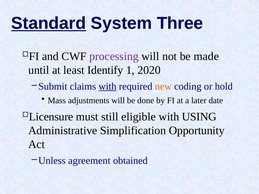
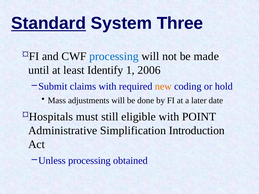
processing colour: purple -> blue (114, 56)
2020: 2020 -> 2006 (149, 70)
with underline: present -> none (108, 87)
Licensure: Licensure -> Hospitals (51, 117)
USING: USING -> POINT (199, 117)
Opportunity: Opportunity -> Introduction (197, 131)
Unless agreement: agreement -> processing (89, 161)
